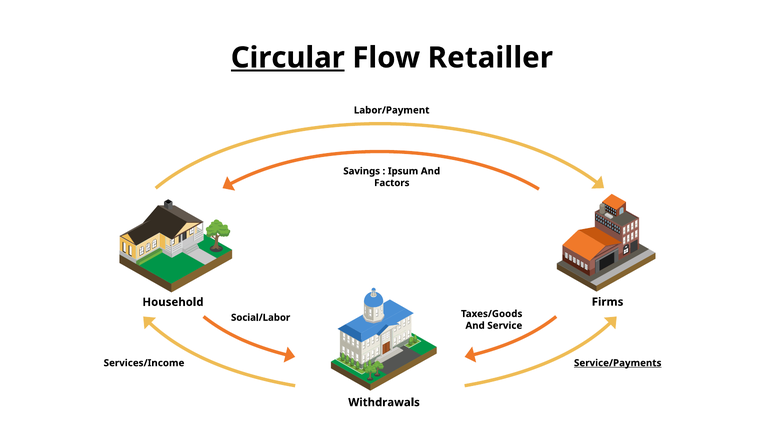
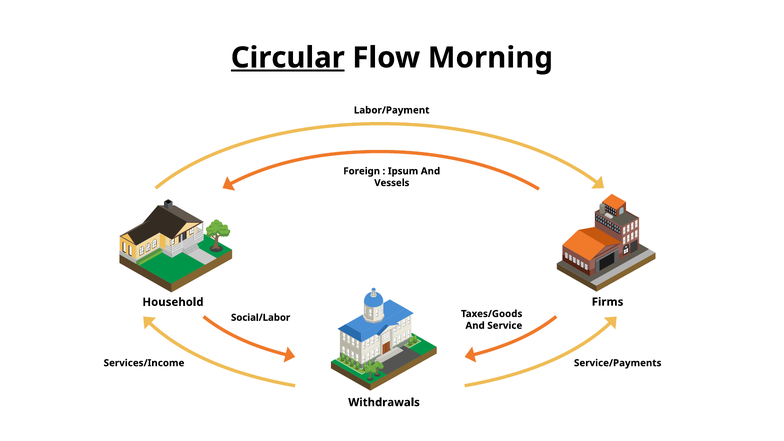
Retailler: Retailler -> Morning (490, 58)
Savings: Savings -> Foreign (362, 171)
Factors: Factors -> Vessels (392, 183)
Service/Payments underline: present -> none (618, 363)
